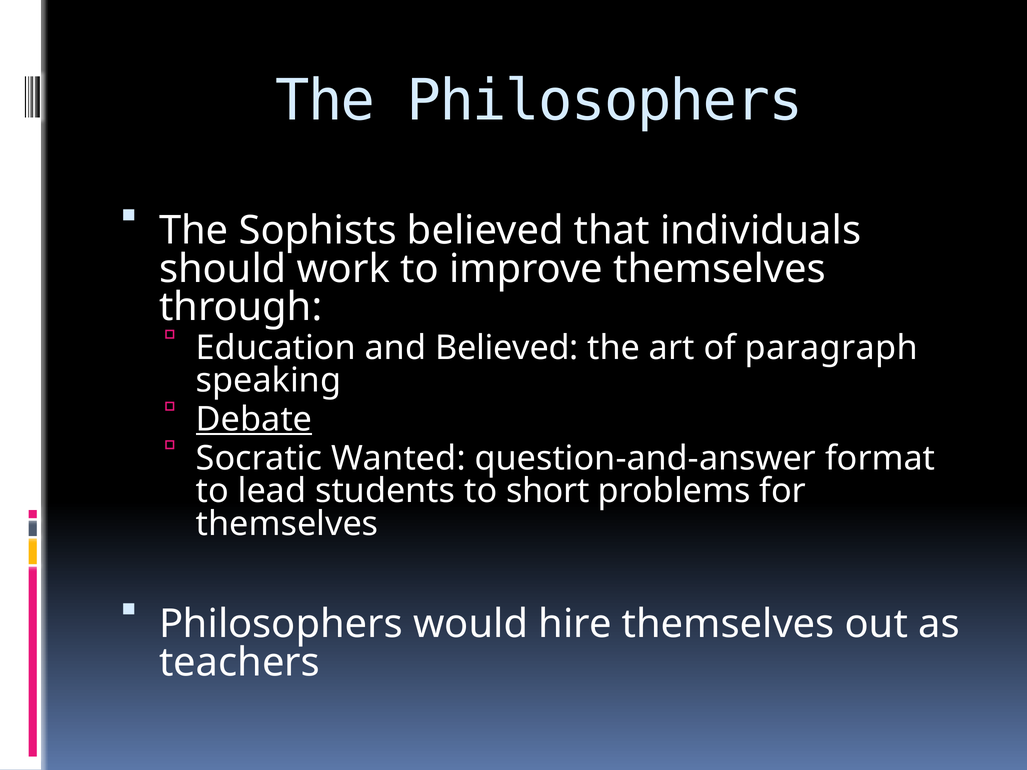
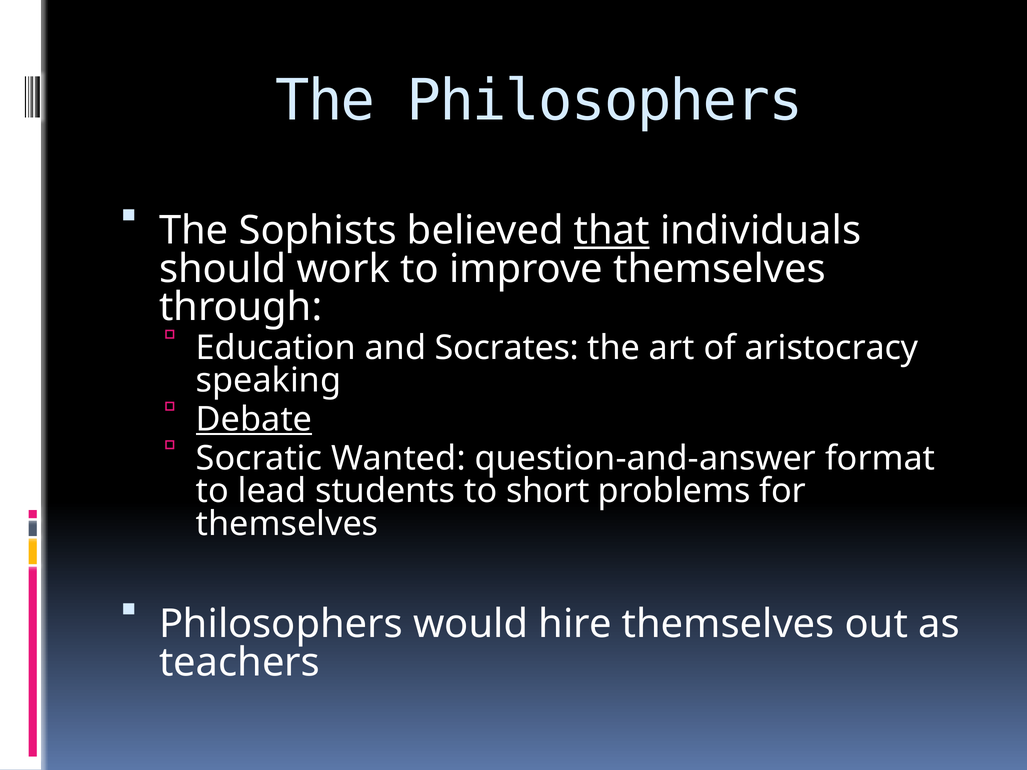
that underline: none -> present (612, 231)
and Believed: Believed -> Socrates (507, 348)
paragraph: paragraph -> aristocracy (832, 348)
